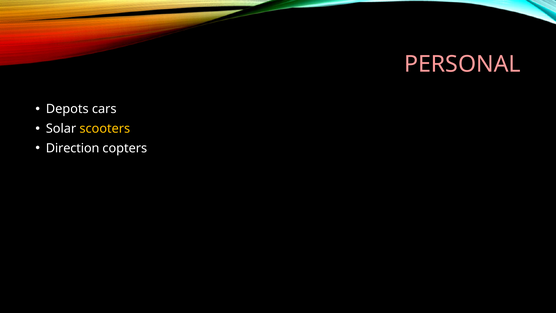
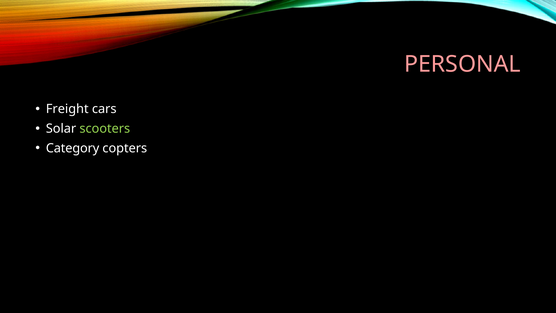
Depots: Depots -> Freight (67, 109)
scooters colour: yellow -> light green (105, 129)
Direction: Direction -> Category (73, 148)
